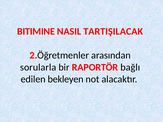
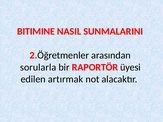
TARTIŞILACAK: TARTIŞILACAK -> SUNMALARINI (113, 31)
bağlı: bağlı -> üyesi (130, 67)
bekleyen: bekleyen -> artırmak (66, 79)
